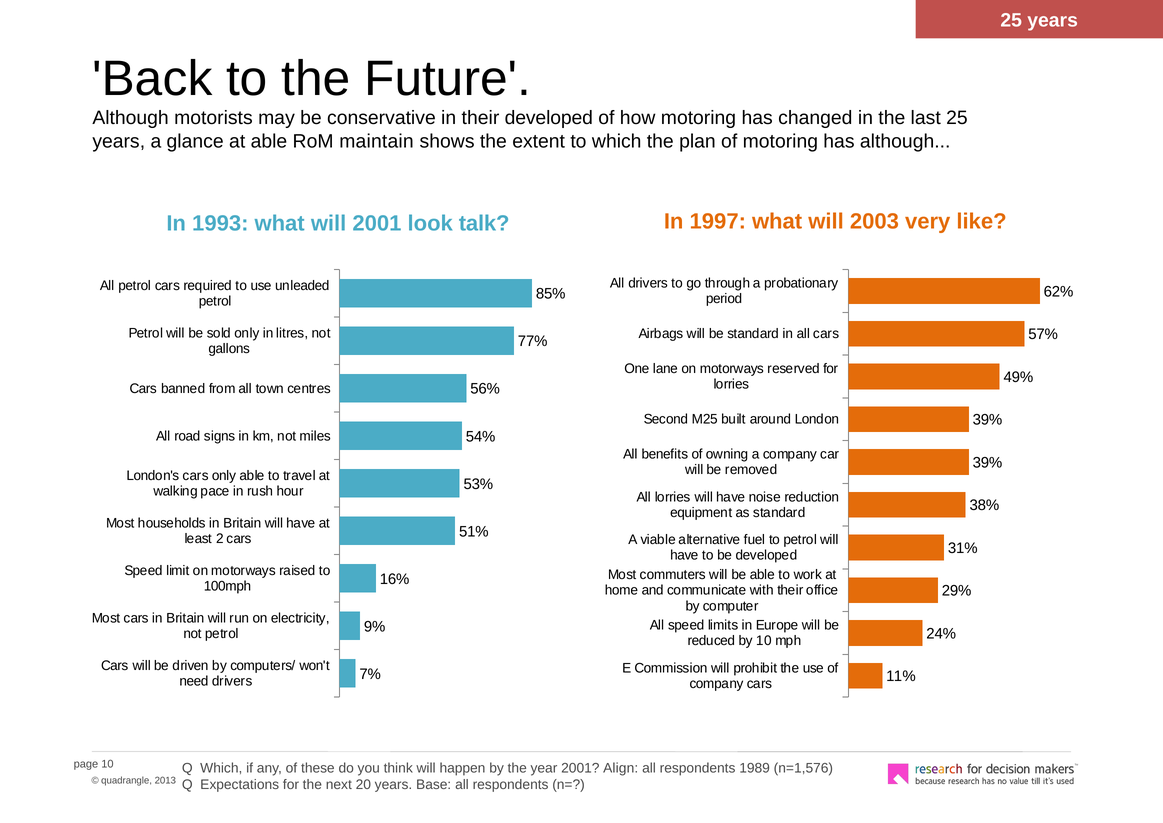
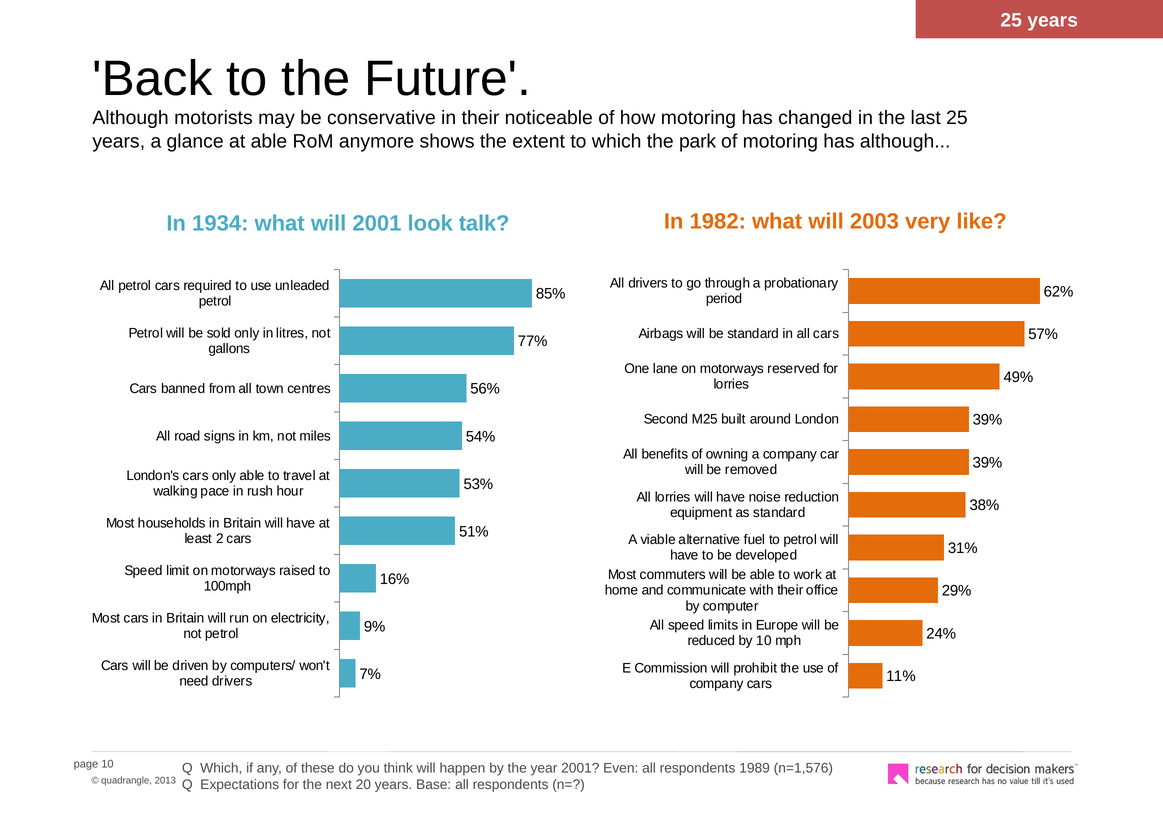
their developed: developed -> noticeable (549, 118)
maintain: maintain -> anymore (377, 141)
plan: plan -> park (698, 141)
1993: 1993 -> 1934 (220, 223)
1997: 1997 -> 1982 (718, 221)
Align: Align -> Even (621, 768)
